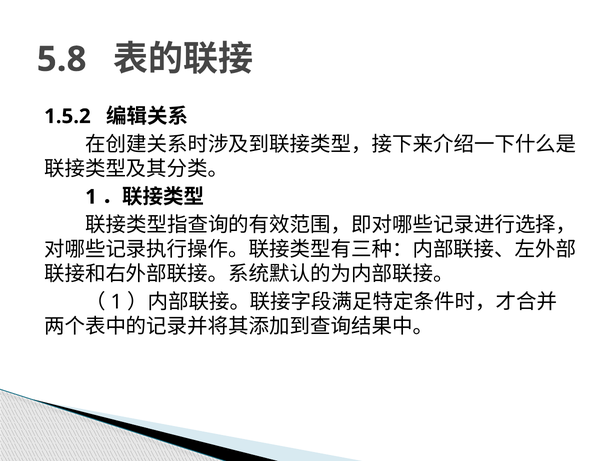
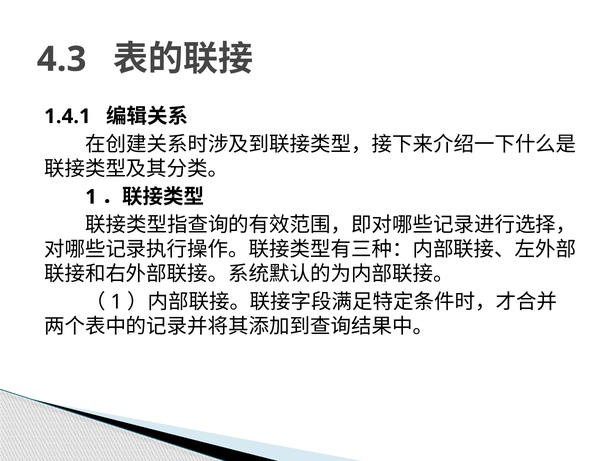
5.8: 5.8 -> 4.3 (62, 59)
1.5.2: 1.5.2 -> 1.4.1 (67, 116)
